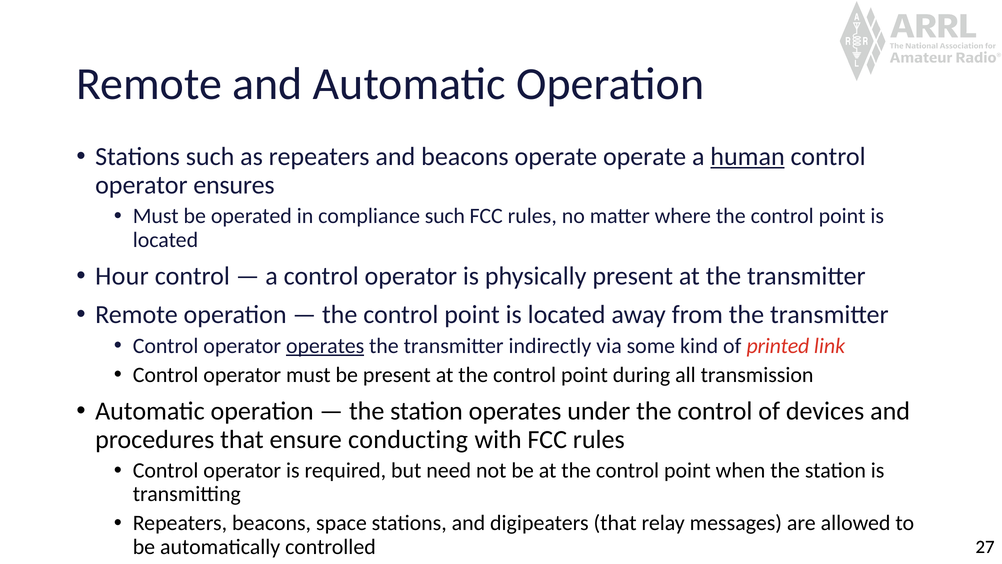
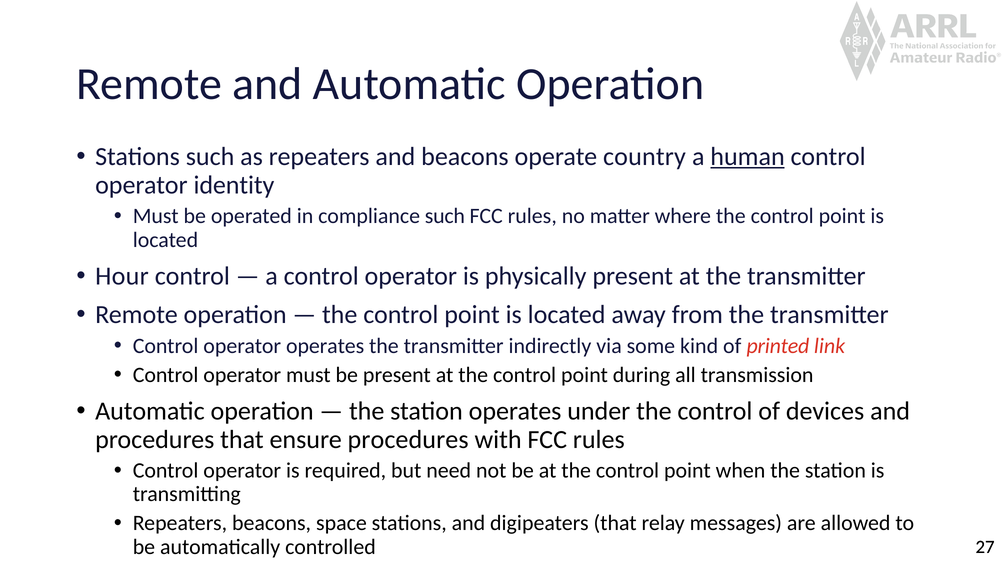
operate operate: operate -> country (644, 157)
ensures: ensures -> identity (234, 185)
operates underline: present -> none (325, 346)
ensure conducting: conducting -> procedures (408, 439)
